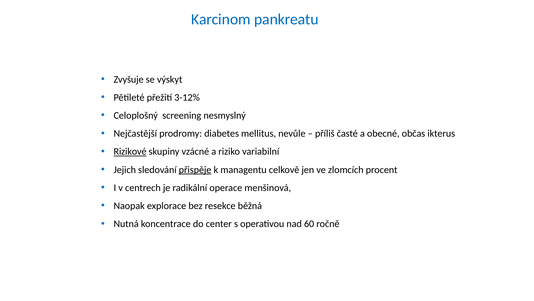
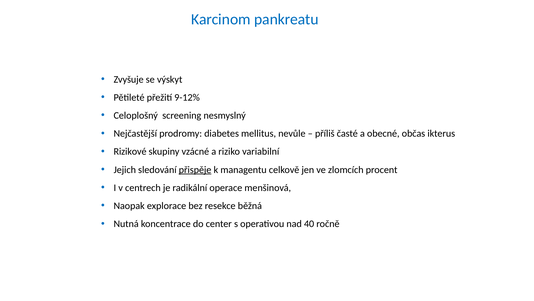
3-12%: 3-12% -> 9-12% (187, 97)
Rizikové underline: present -> none (130, 151)
60: 60 -> 40 (309, 223)
